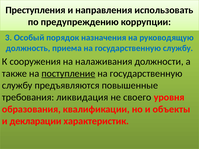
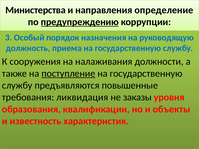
Преступления: Преступления -> Министерства (36, 10)
использовать: использовать -> определение (164, 10)
предупреждению underline: none -> present (80, 22)
своего: своего -> заказы (137, 97)
декларации: декларации -> известность (35, 121)
